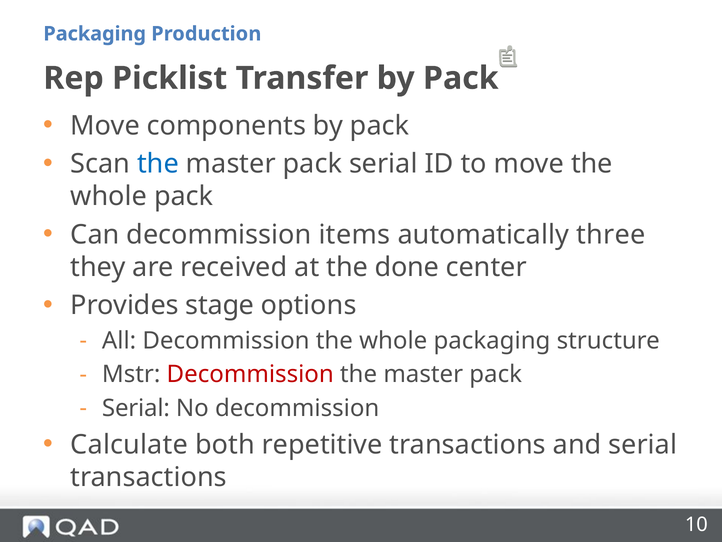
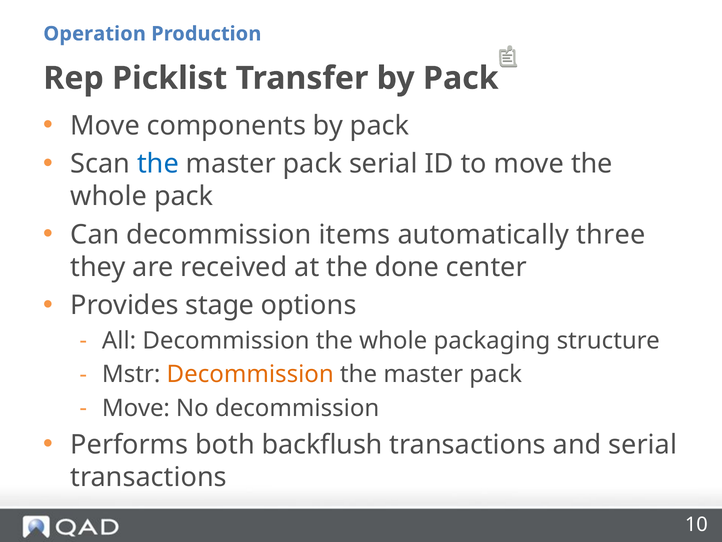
Packaging: Packaging -> Operation (95, 34)
Decommission colour: red -> orange (250, 374)
Serial: Serial -> Move (136, 408)
Calculate: Calculate -> Performs (129, 444)
repetitive: repetitive -> backflush (322, 444)
